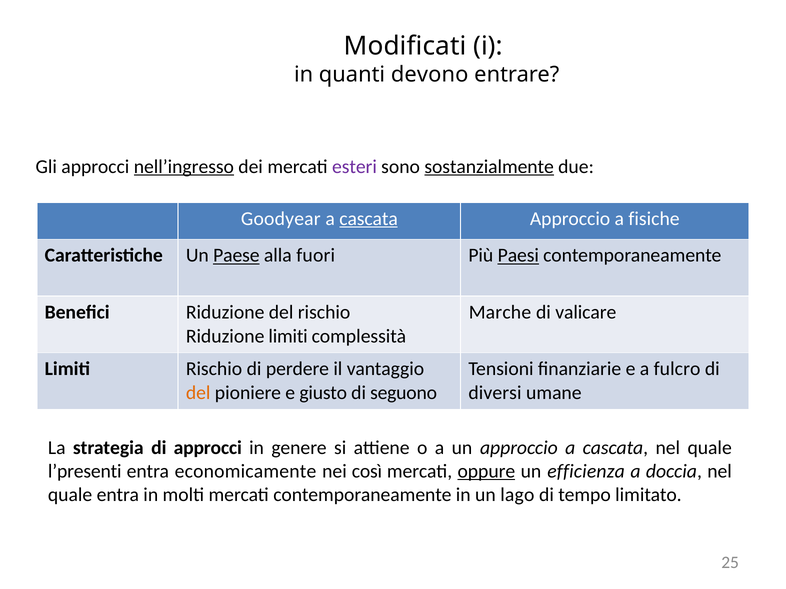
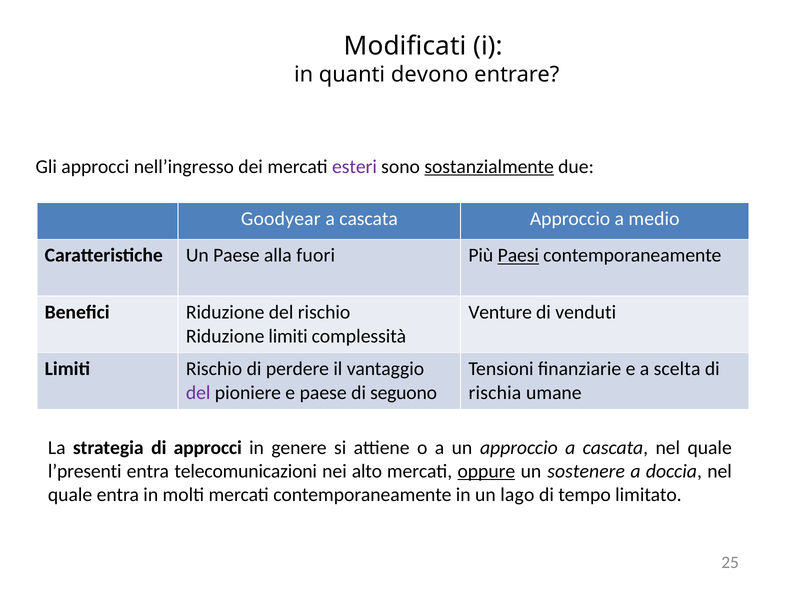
nell’ingresso underline: present -> none (184, 167)
cascata underline: present -> none (369, 219)
fisiche: fisiche -> medio (654, 219)
Paese underline: present -> none (236, 256)
Marche: Marche -> Venture (500, 312)
valicare: valicare -> venduti (586, 312)
fulcro: fulcro -> scelta (677, 369)
del colour: orange -> purple (198, 393)
e giusto: giusto -> paese (323, 393)
diversi: diversi -> rischia (495, 393)
economicamente: economicamente -> telecomunicazioni (246, 472)
così: così -> alto (367, 472)
efficienza: efficienza -> sostenere (586, 472)
